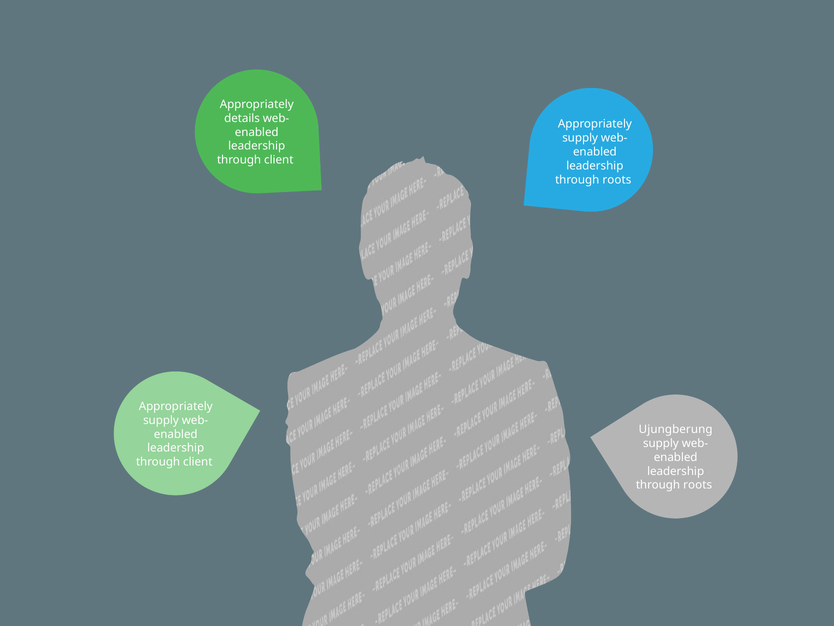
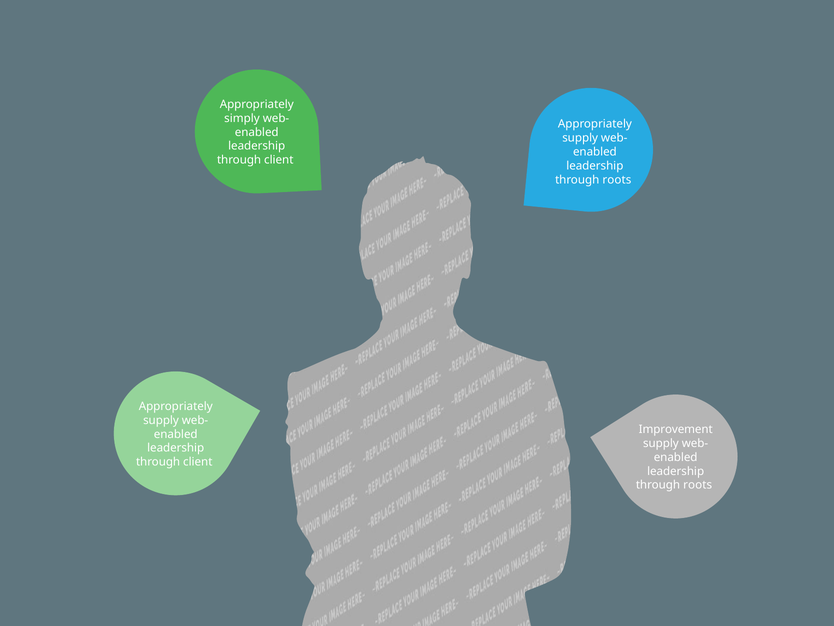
details: details -> simply (242, 118)
Ujungberung: Ujungberung -> Improvement (676, 429)
